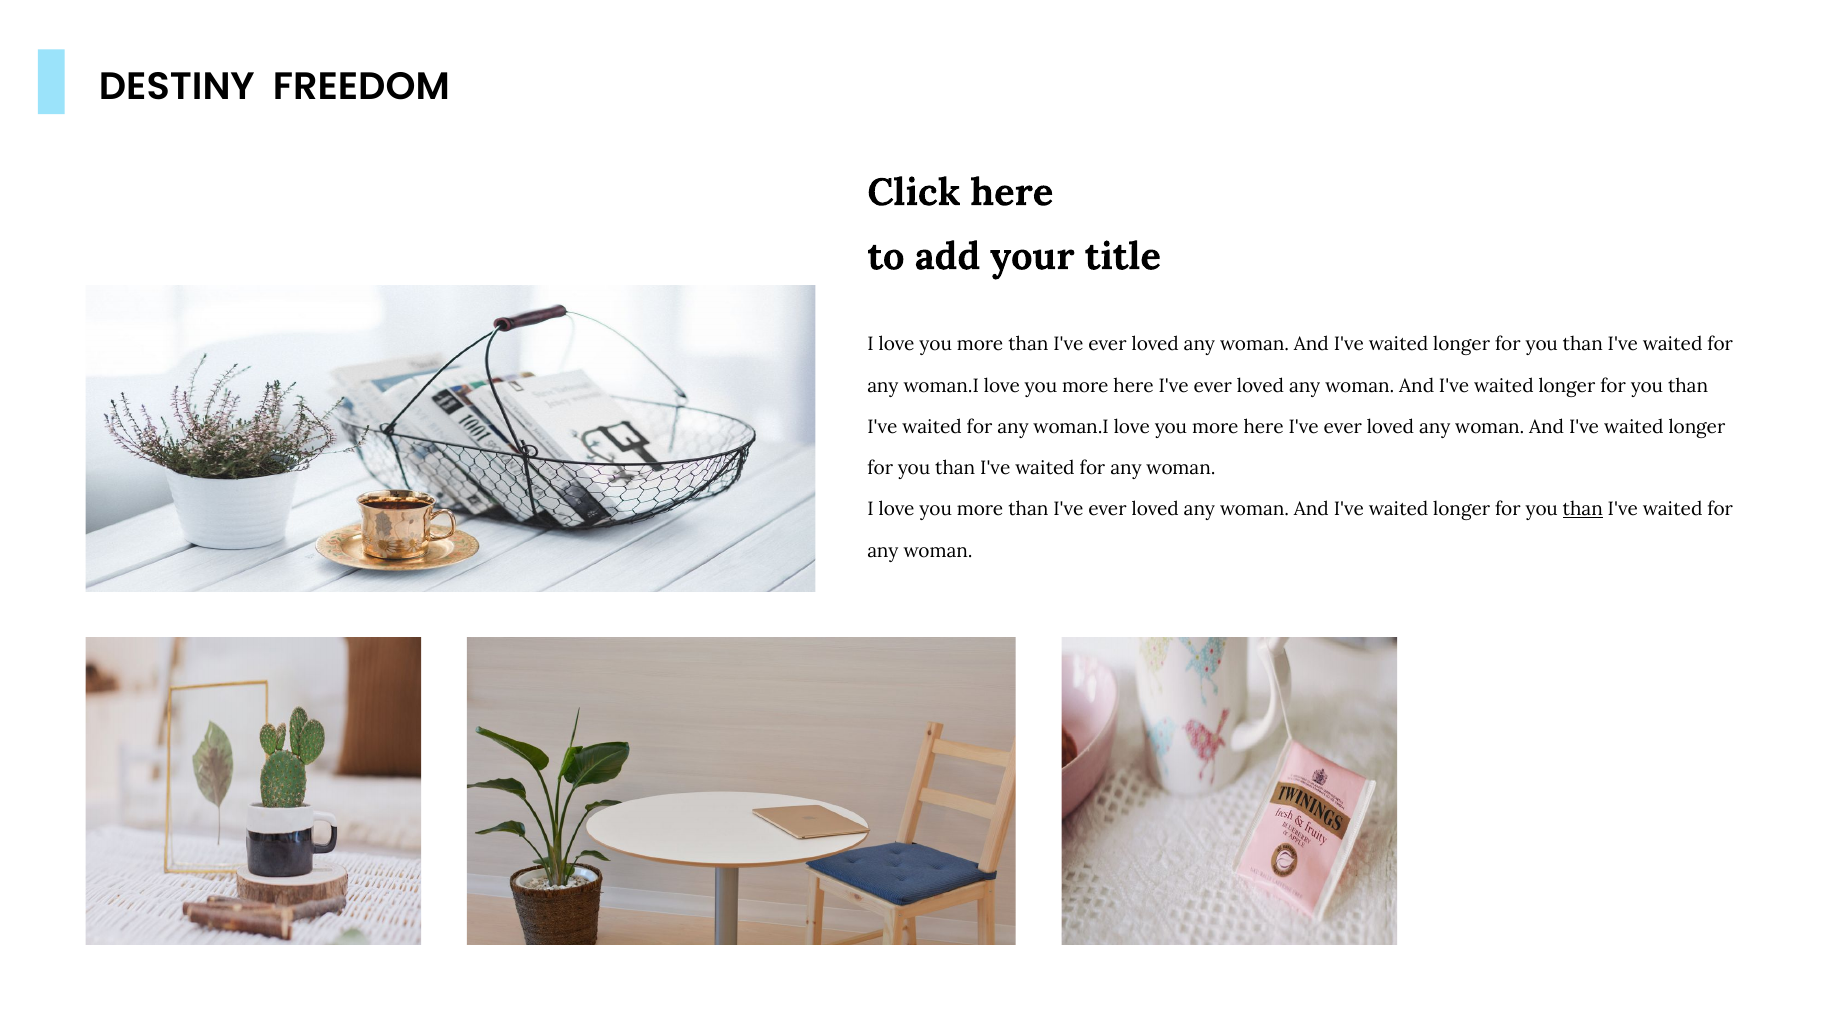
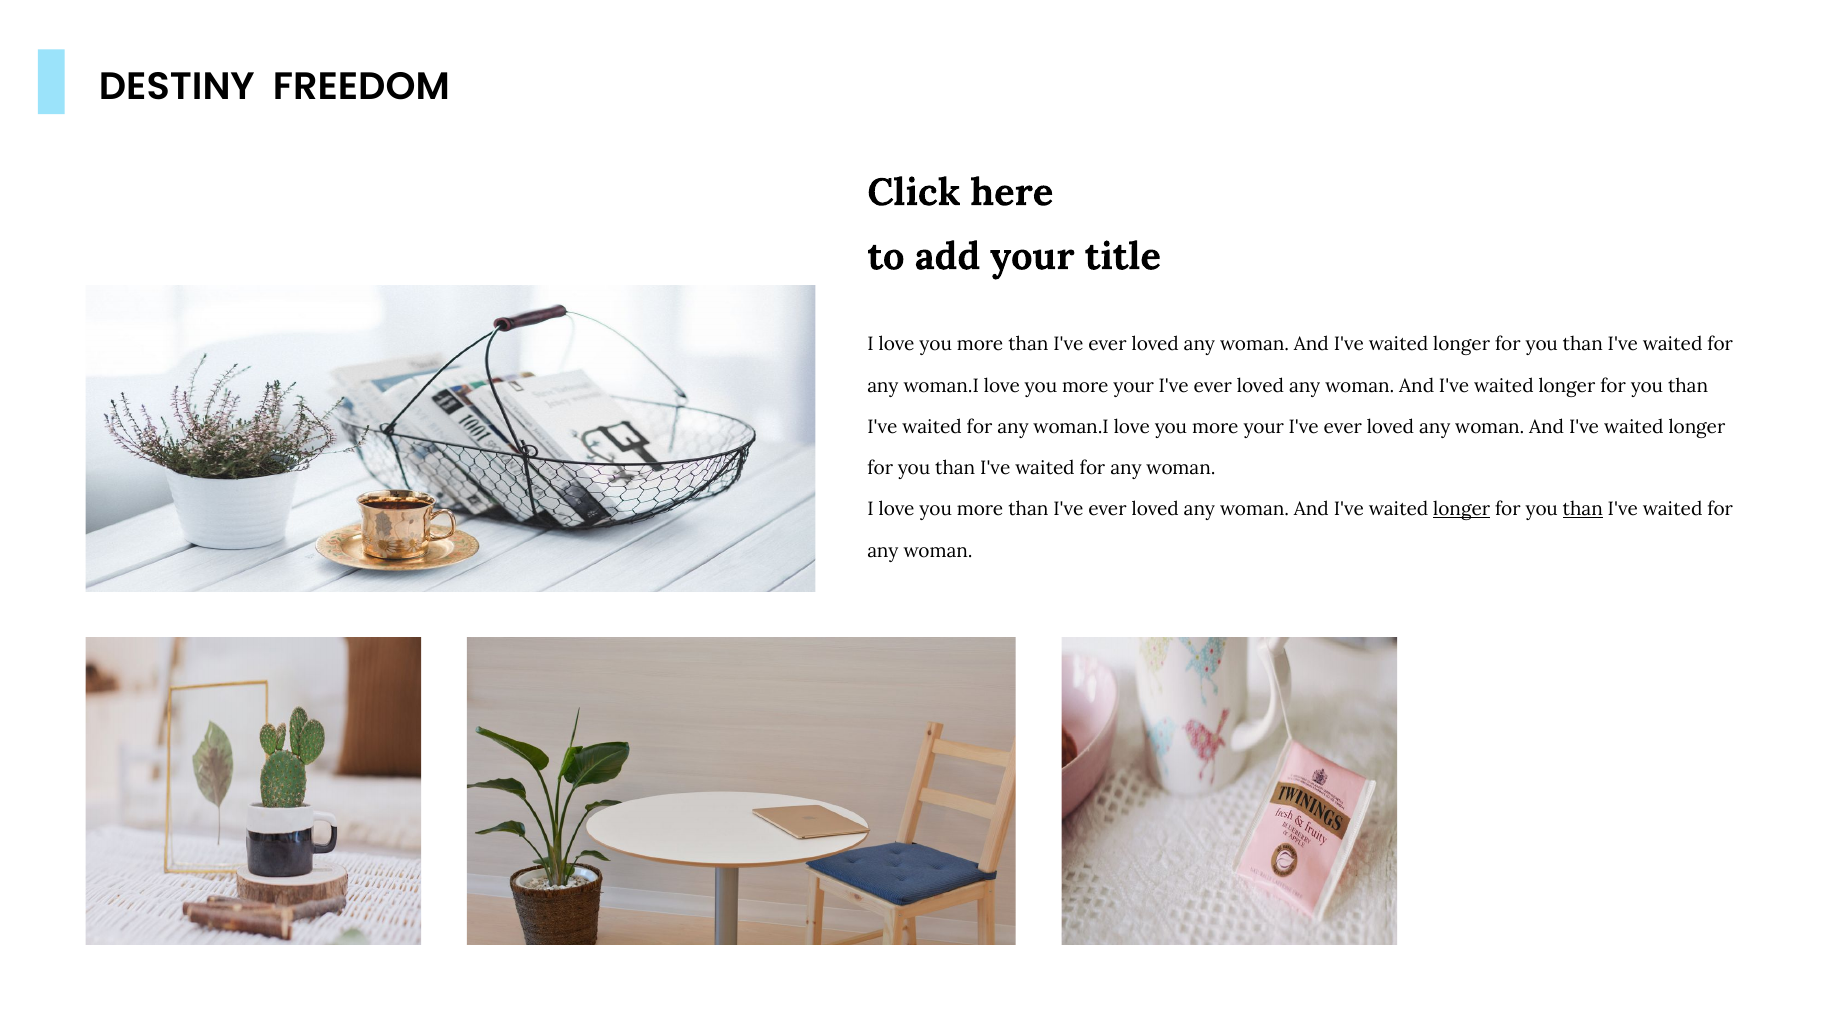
here: here -> your (1134, 386)
here: here -> your (1264, 427)
longer underline: none -> present (1462, 509)
